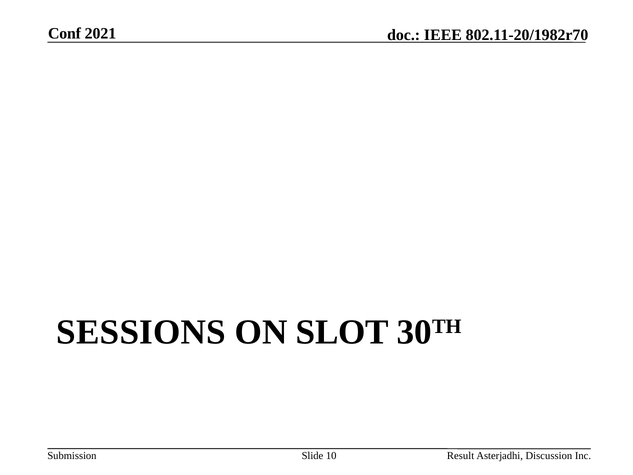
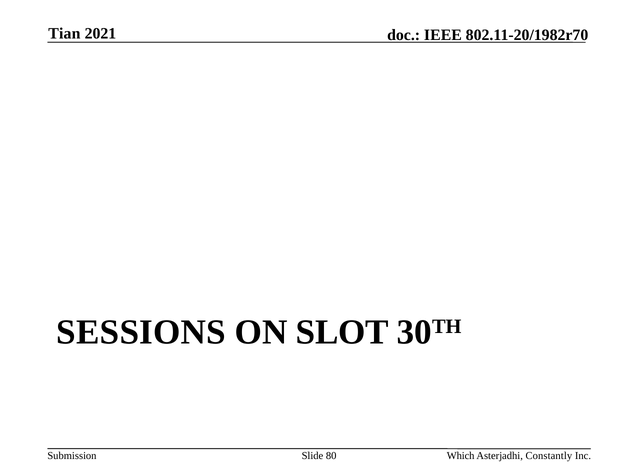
Conf: Conf -> Tian (64, 34)
10: 10 -> 80 (331, 455)
Result: Result -> Which (461, 455)
Discussion: Discussion -> Constantly (549, 455)
